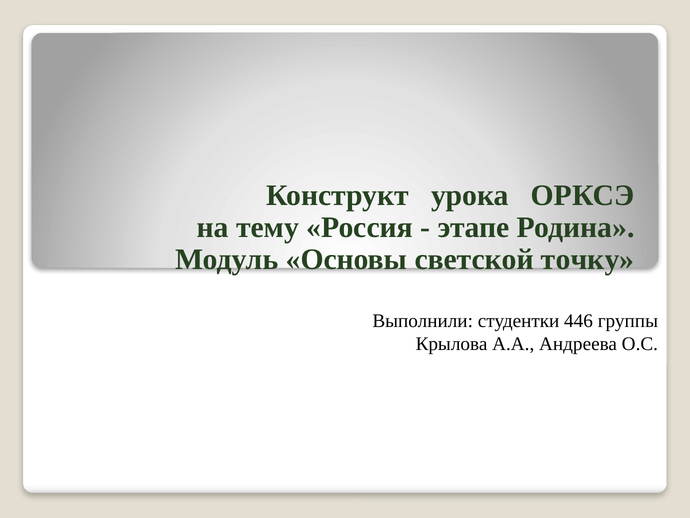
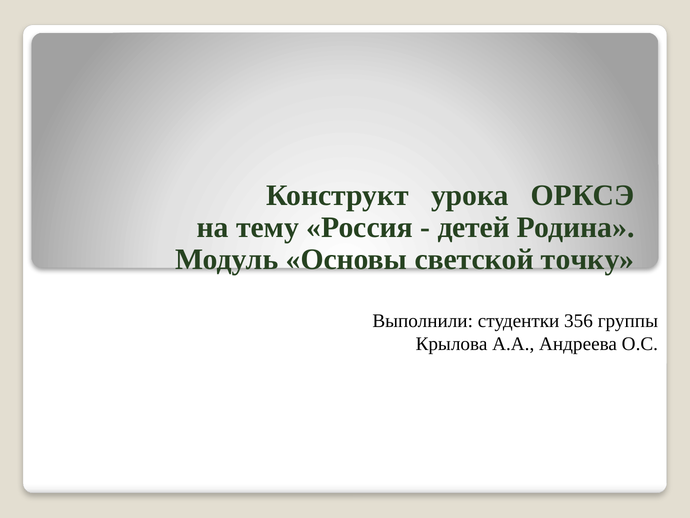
этапе: этапе -> детей (474, 227)
446: 446 -> 356 (579, 321)
